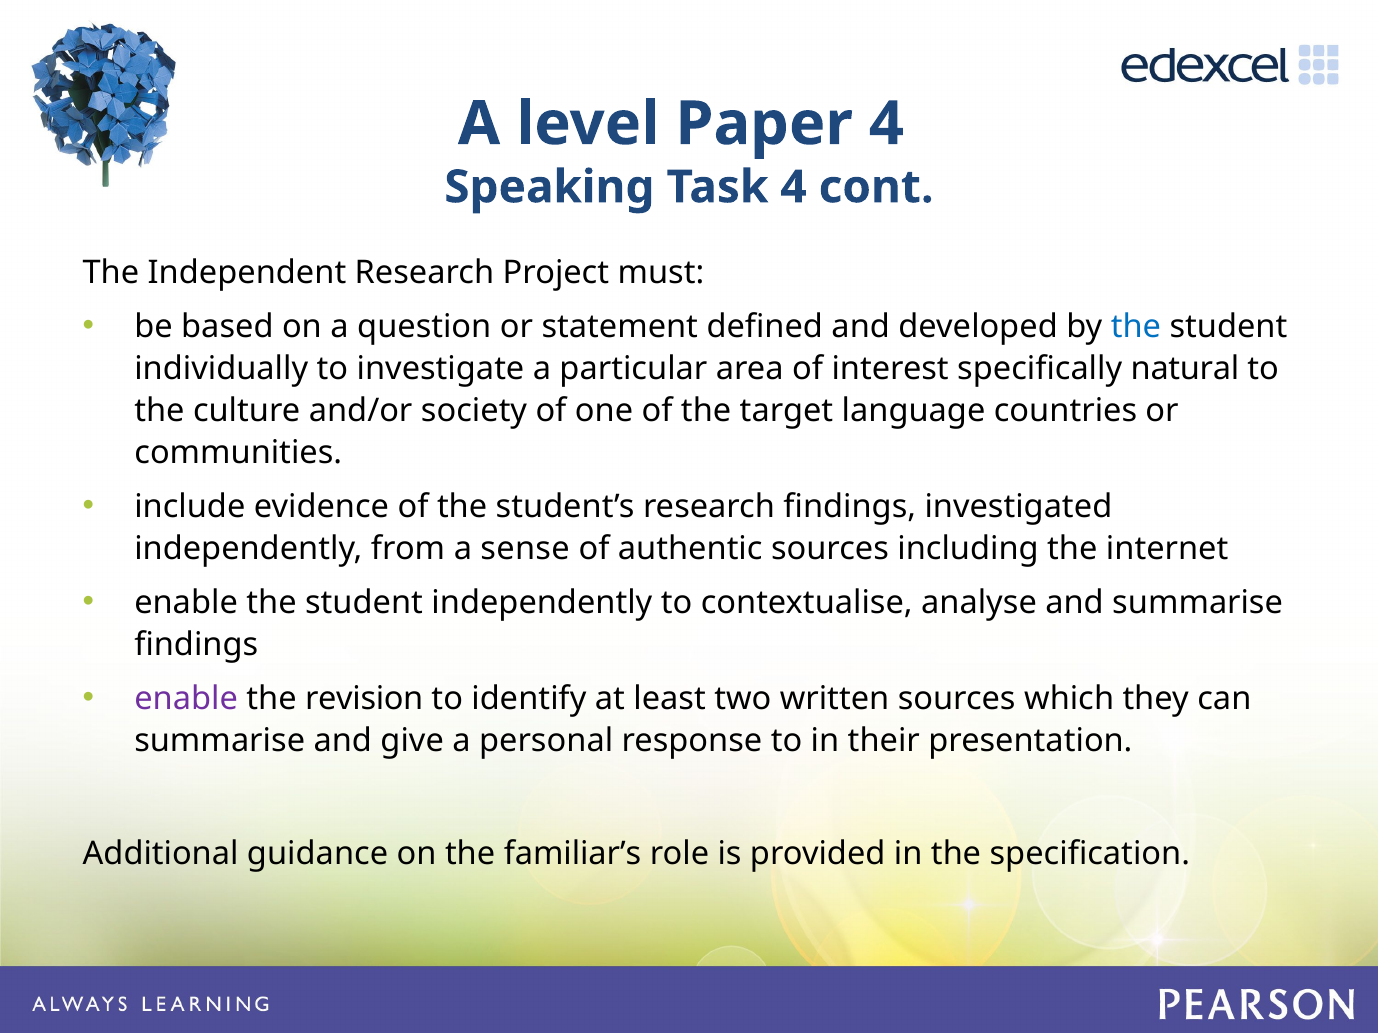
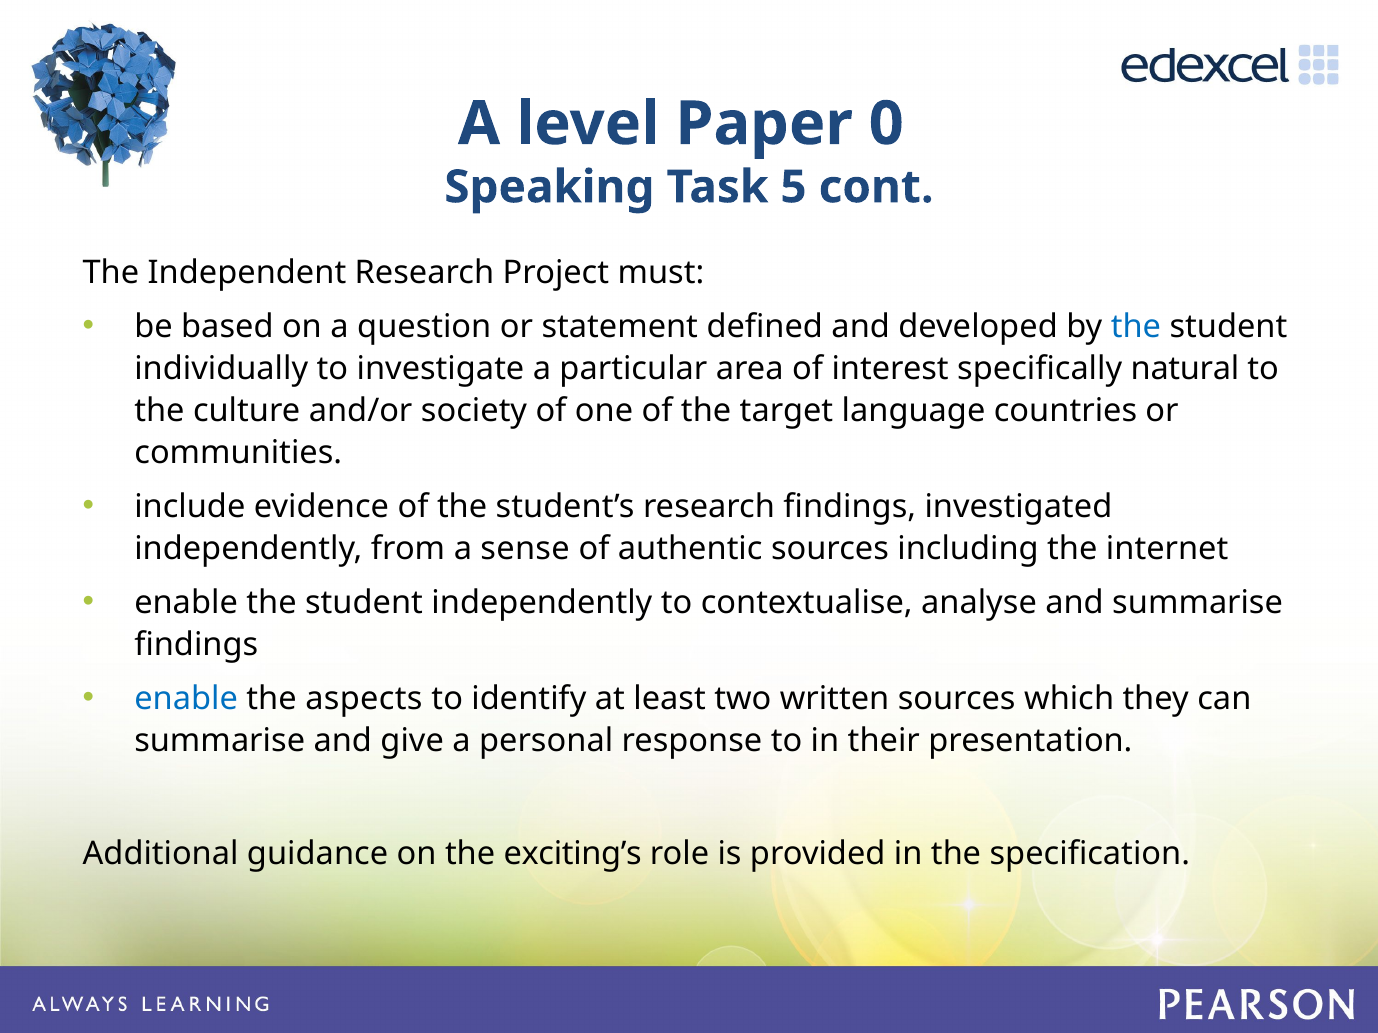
Paper 4: 4 -> 0 (886, 124)
Task 4: 4 -> 5 (793, 187)
enable colour: purple -> blue (186, 699)
revision: revision -> aspects (364, 699)
familiar’s: familiar’s -> exciting’s (573, 854)
